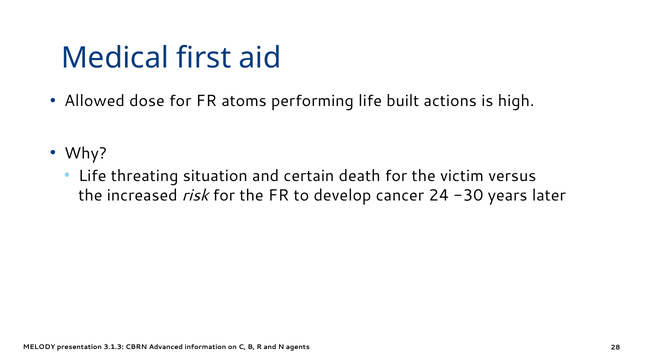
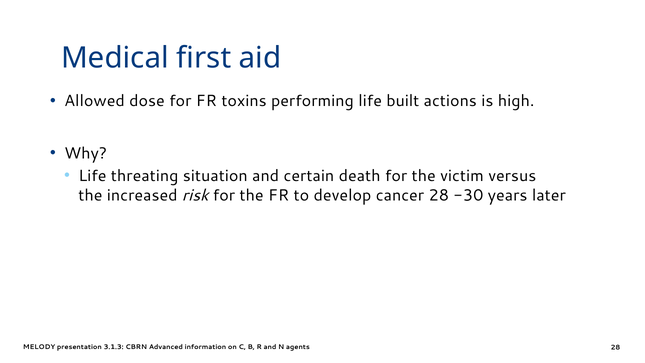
atoms: atoms -> toxins (244, 101)
cancer 24: 24 -> 28 (439, 195)
